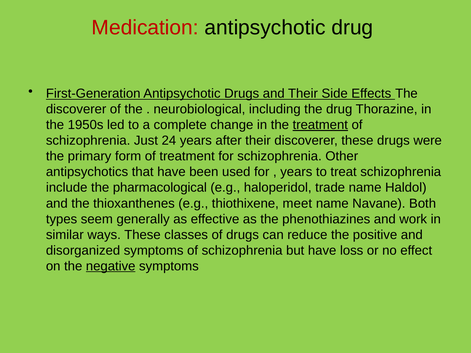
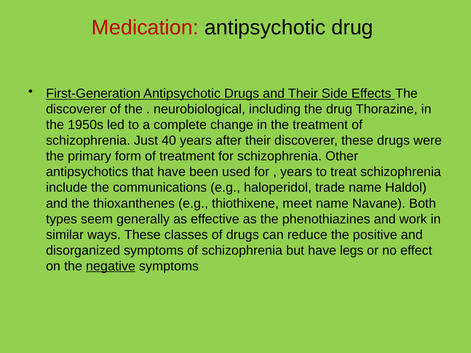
treatment underline: present -> none (320, 125)
24: 24 -> 40 (169, 141)
pharmacological: pharmacological -> communications (160, 188)
loss: loss -> legs (352, 251)
